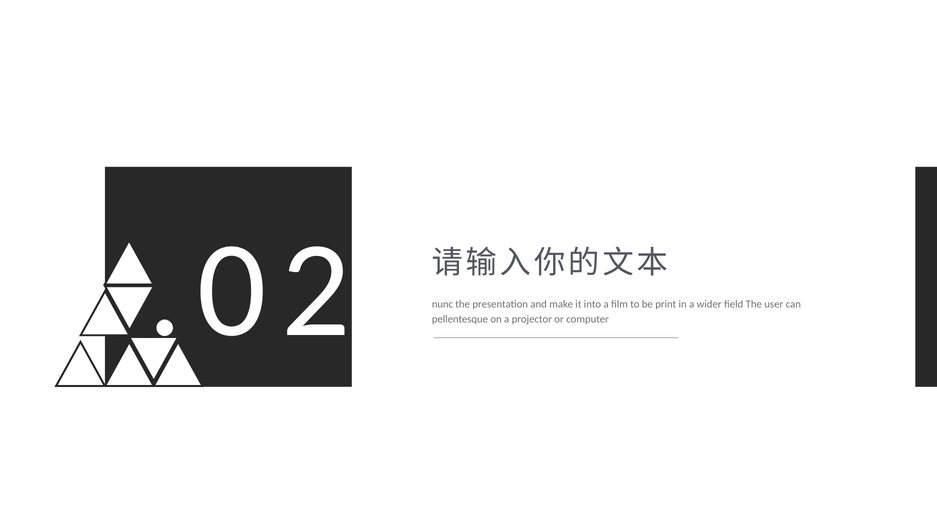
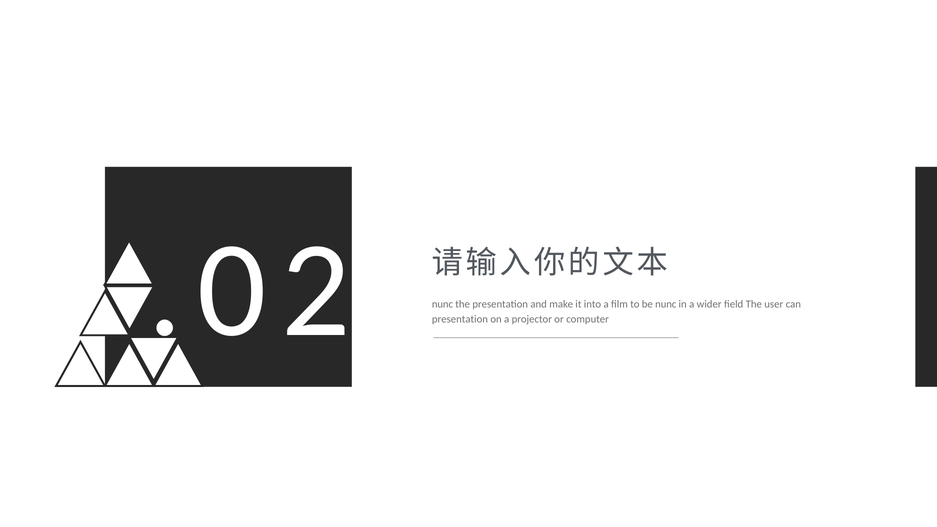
be print: print -> nunc (666, 304)
pellentesque: pellentesque -> presentation (460, 319)
